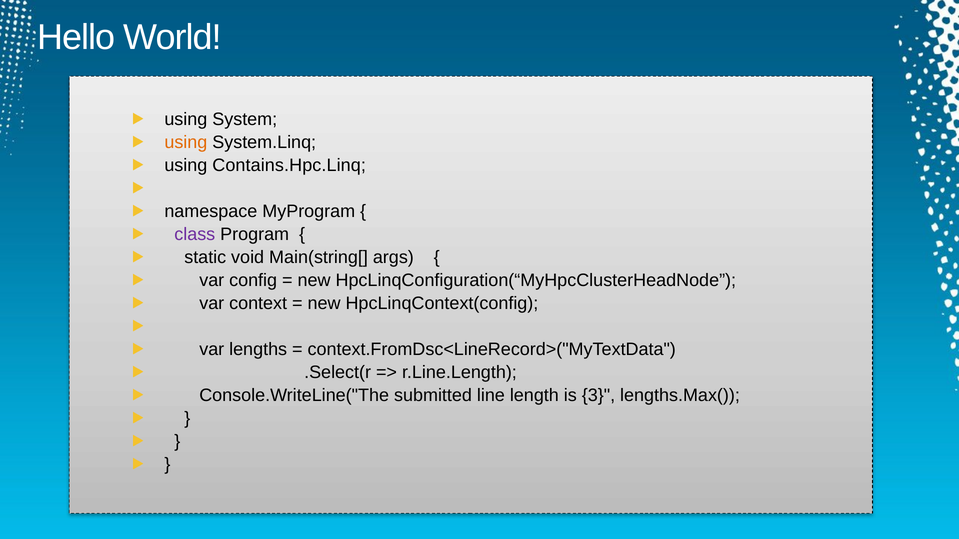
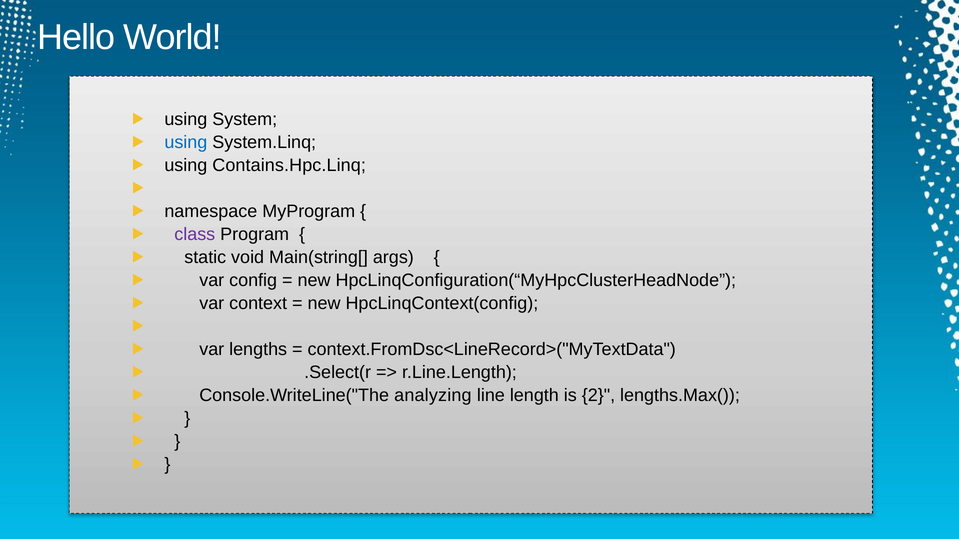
using colour: orange -> blue (186, 143)
submitted: submitted -> analyzing (433, 396)
3: 3 -> 2 (598, 396)
